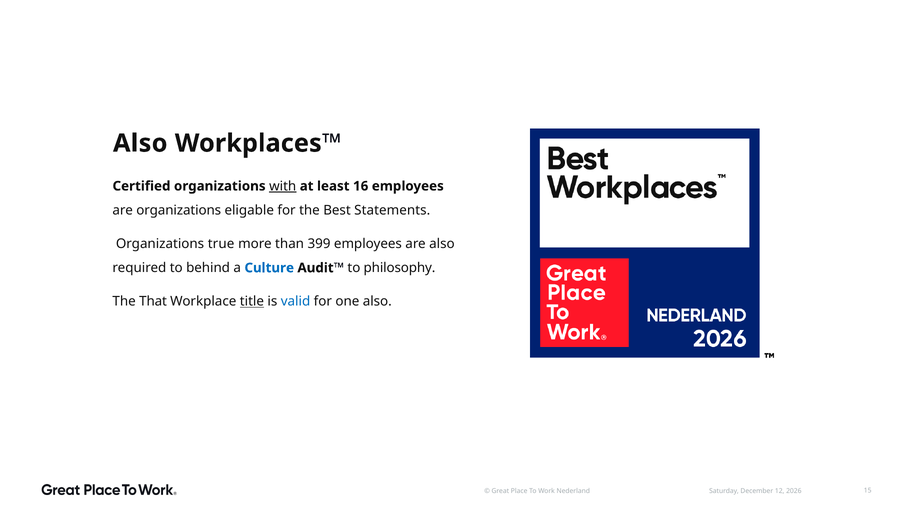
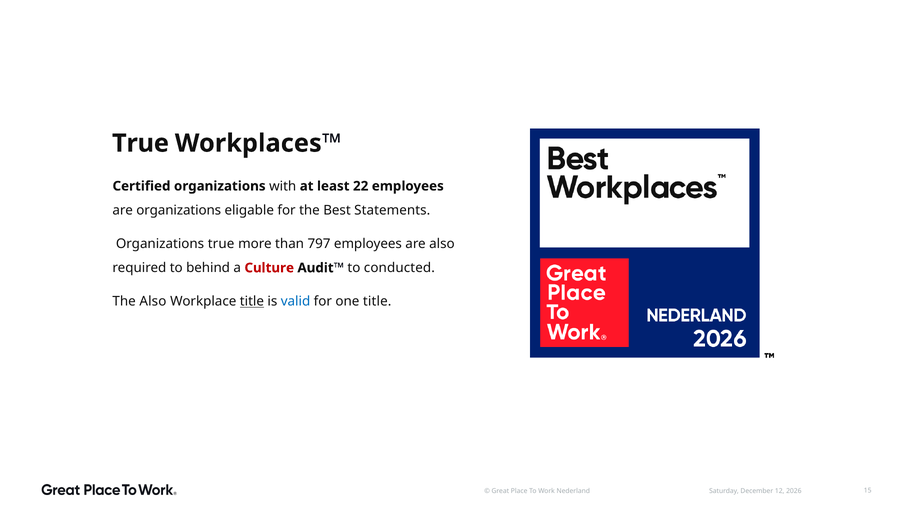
Also: Also -> True (141, 143)
with underline: present -> none (283, 186)
16: 16 -> 22 (361, 186)
399: 399 -> 797 (319, 244)
Culture colour: blue -> red (269, 268)
philosophy: philosophy -> conducted (399, 268)
The That: That -> Also (153, 302)
one also: also -> title (377, 302)
